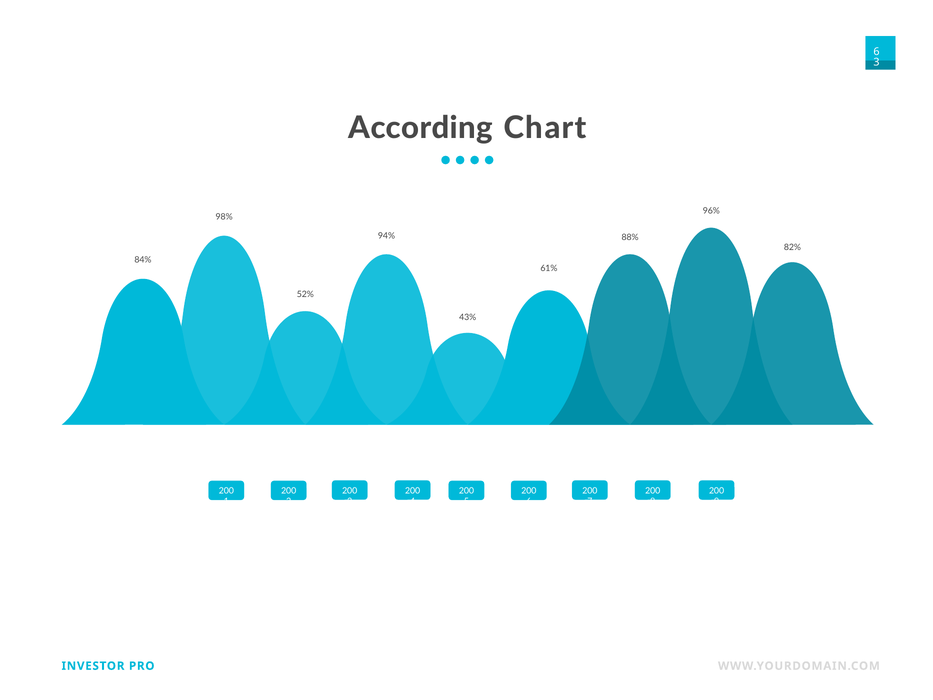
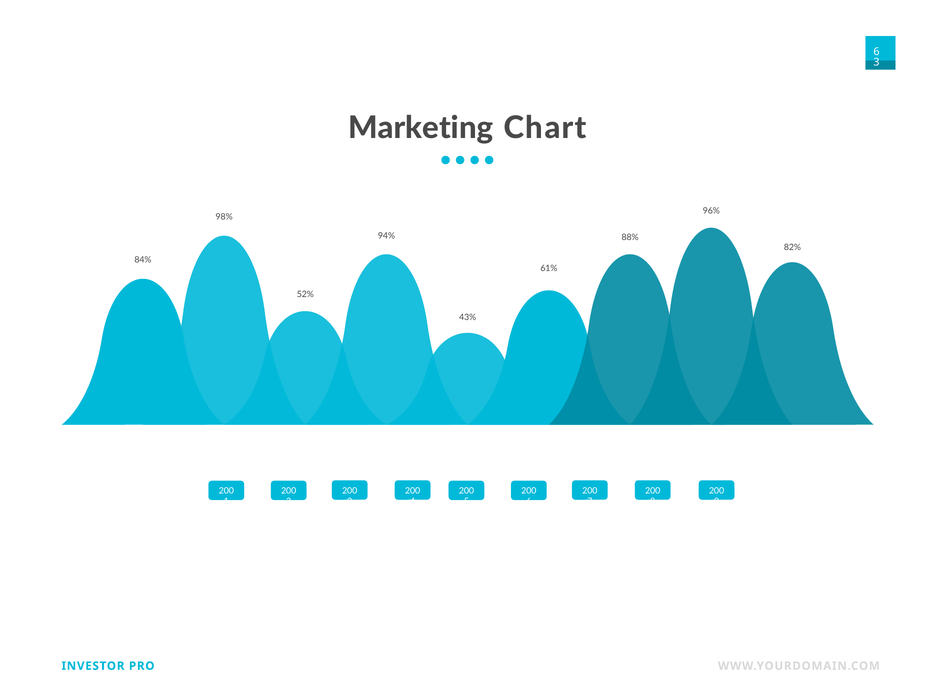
According: According -> Marketing (421, 128)
